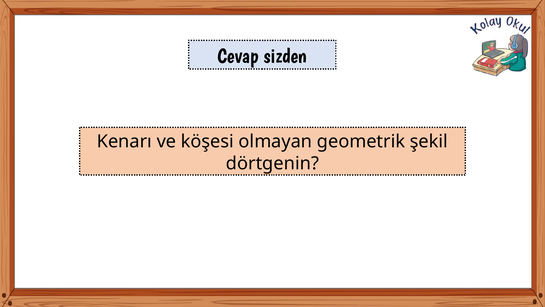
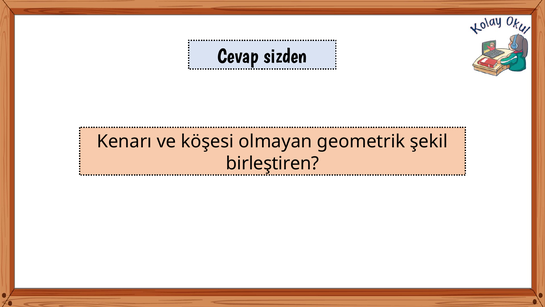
dörtgenin: dörtgenin -> birleştiren (273, 163)
